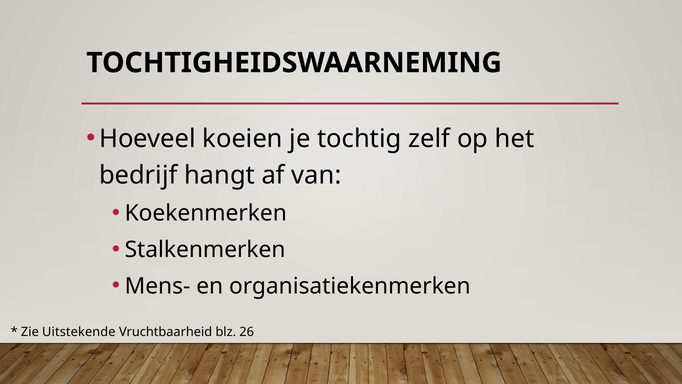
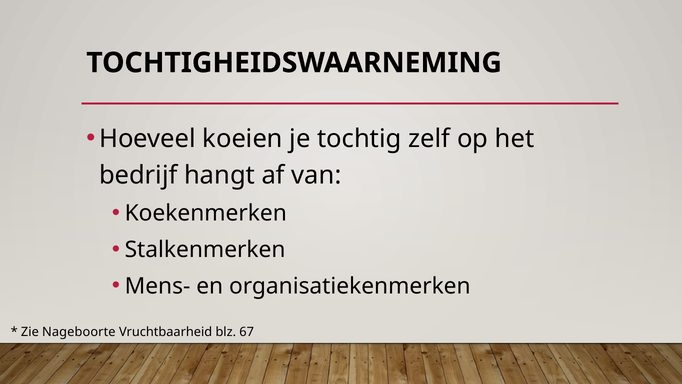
Uitstekende: Uitstekende -> Nageboorte (79, 331)
26: 26 -> 67 (247, 331)
